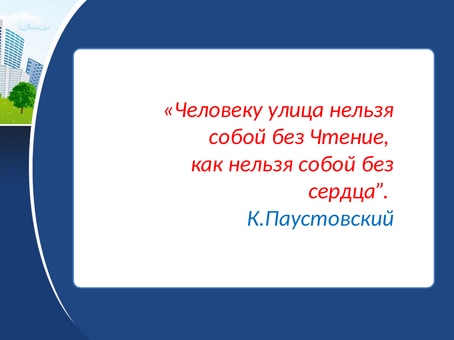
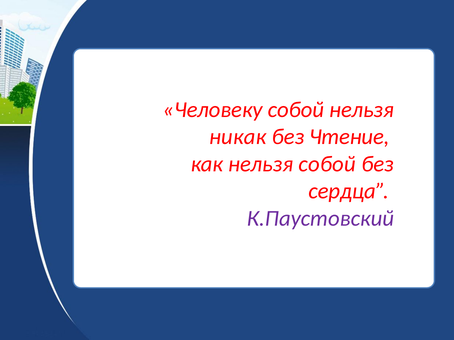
Человеку улица: улица -> собой (296, 110)
собой: собой -> никак (238, 137)
К.Паустовский colour: blue -> purple (320, 219)
